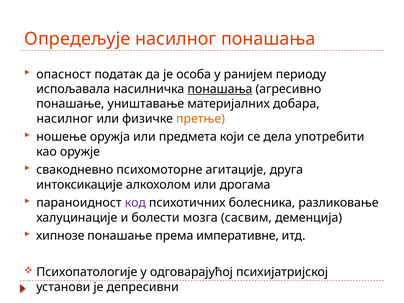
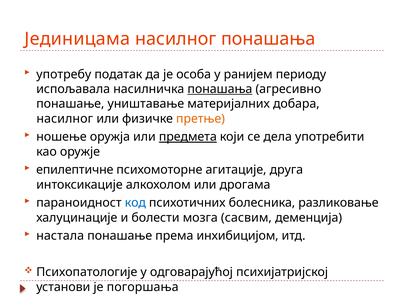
Опредељује: Опредељује -> Јединицама (77, 39)
опасност: опасност -> употребу (64, 74)
предмета underline: none -> present (188, 137)
свакодневно: свакодневно -> епилептичне (75, 170)
код colour: purple -> blue (135, 203)
хипнозе: хипнозе -> настала (60, 236)
императивне: императивне -> инхибицијом (238, 236)
депресивни: депресивни -> погоршања (143, 287)
